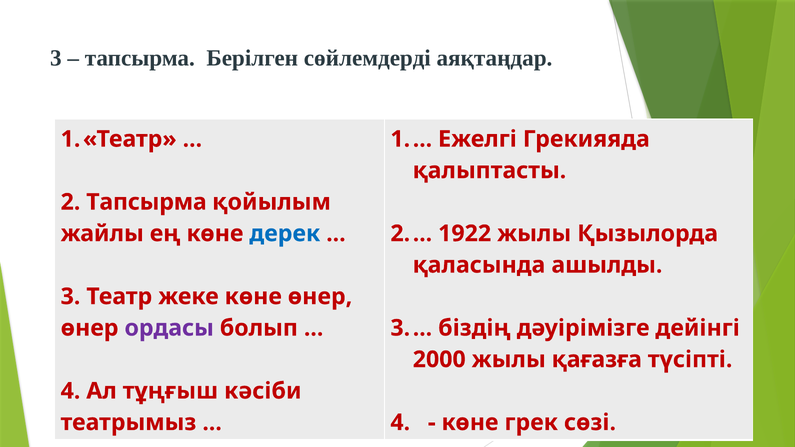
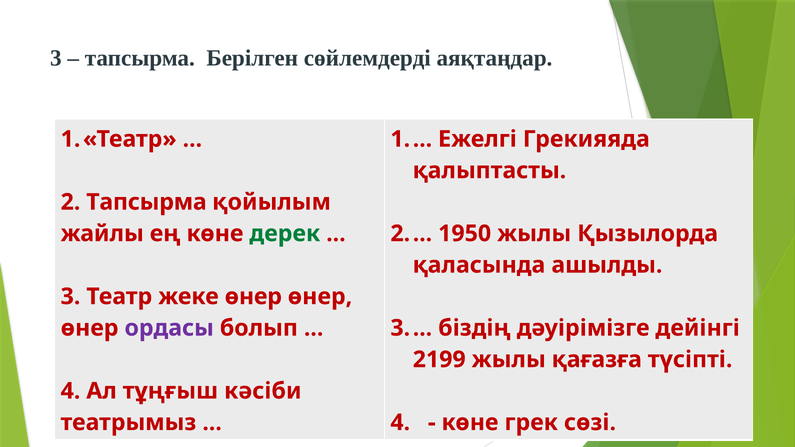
дерек colour: blue -> green (285, 234)
1922: 1922 -> 1950 (465, 234)
жеке көне: көне -> өнер (253, 297)
2000: 2000 -> 2199 (439, 360)
